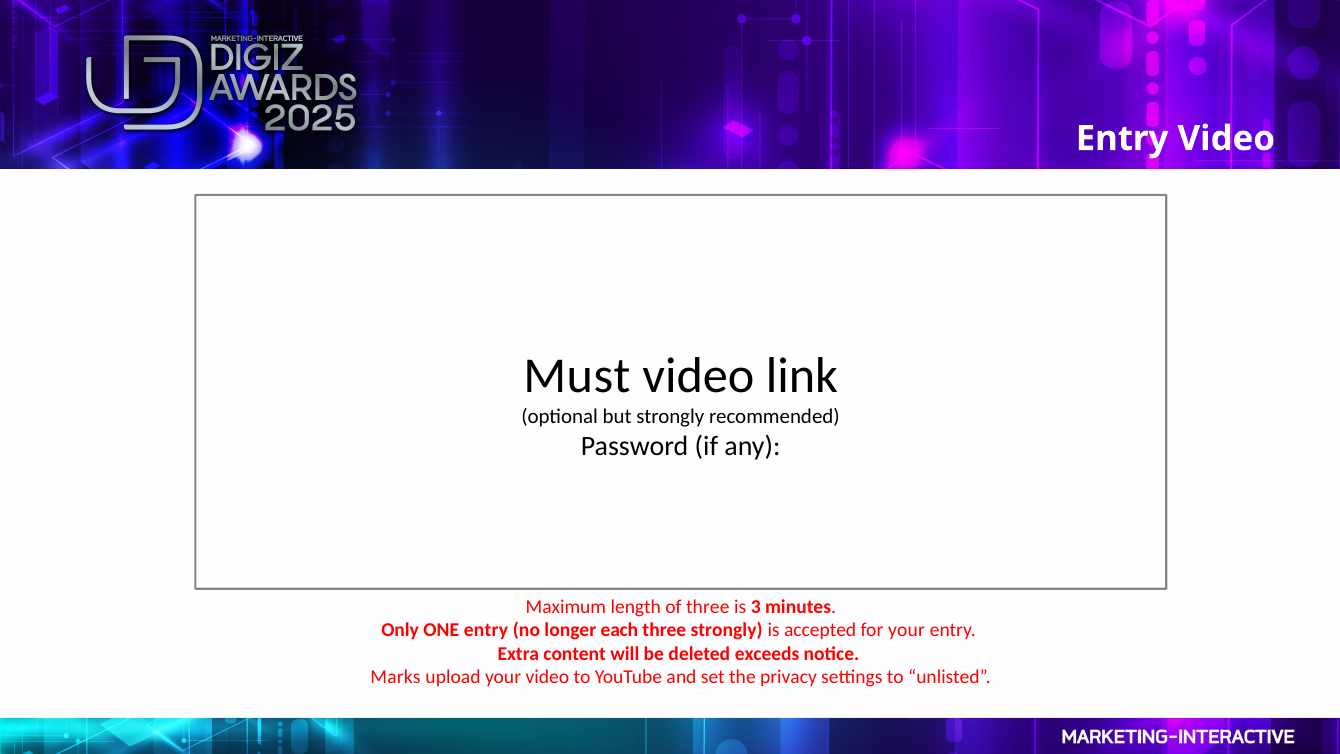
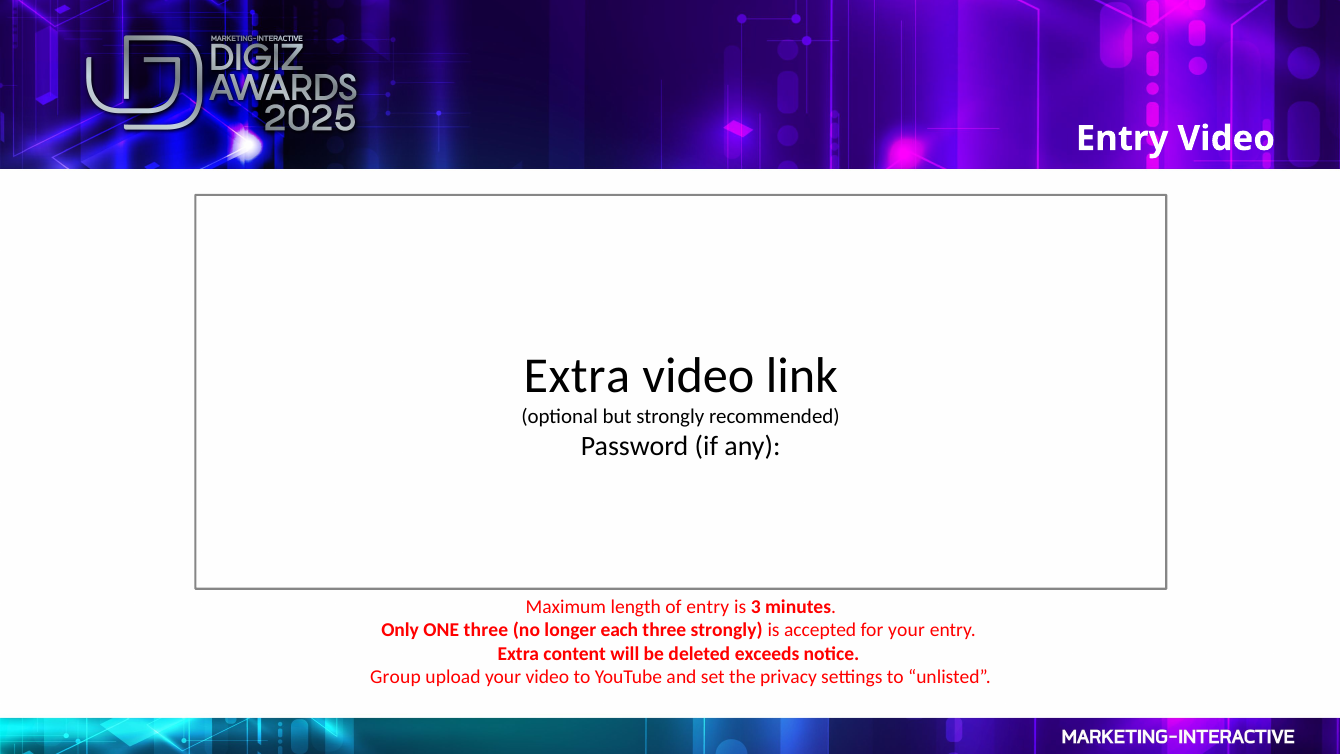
Must: Must -> Extra (577, 376)
of three: three -> entry (708, 607)
ONE entry: entry -> three (486, 630)
Marks: Marks -> Group (396, 677)
